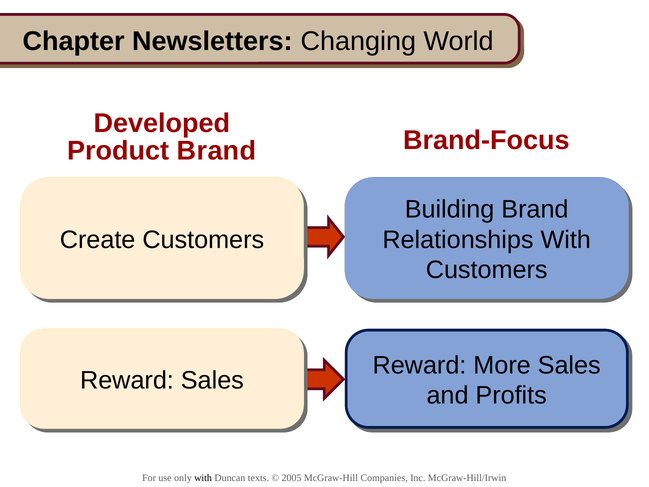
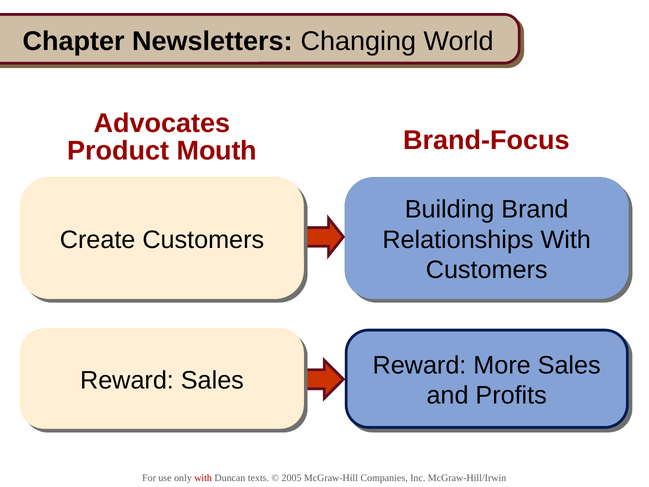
Developed: Developed -> Advocates (162, 123)
Product Brand: Brand -> Mouth (217, 151)
with colour: black -> red (203, 478)
